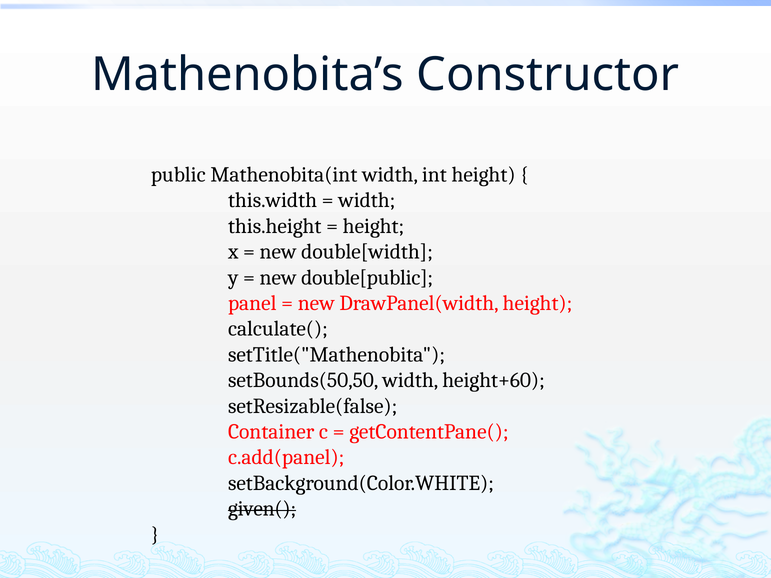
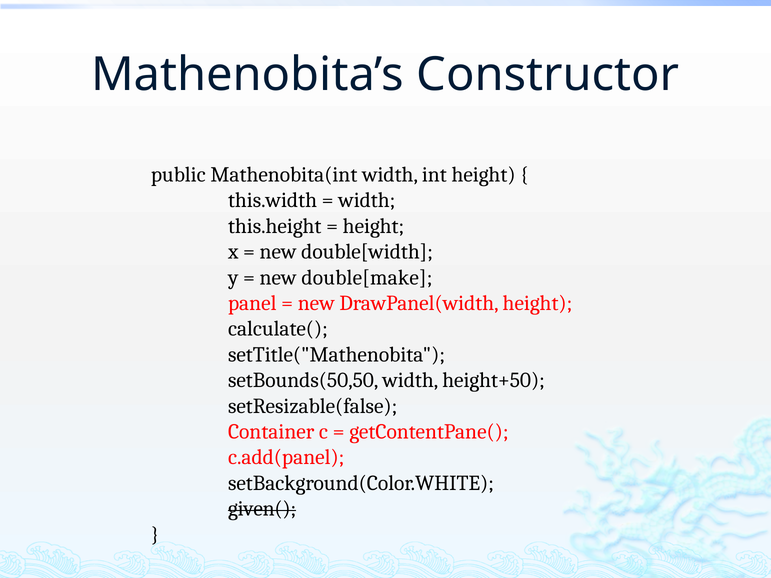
double[public: double[public -> double[make (367, 278)
height+60: height+60 -> height+50 (494, 380)
